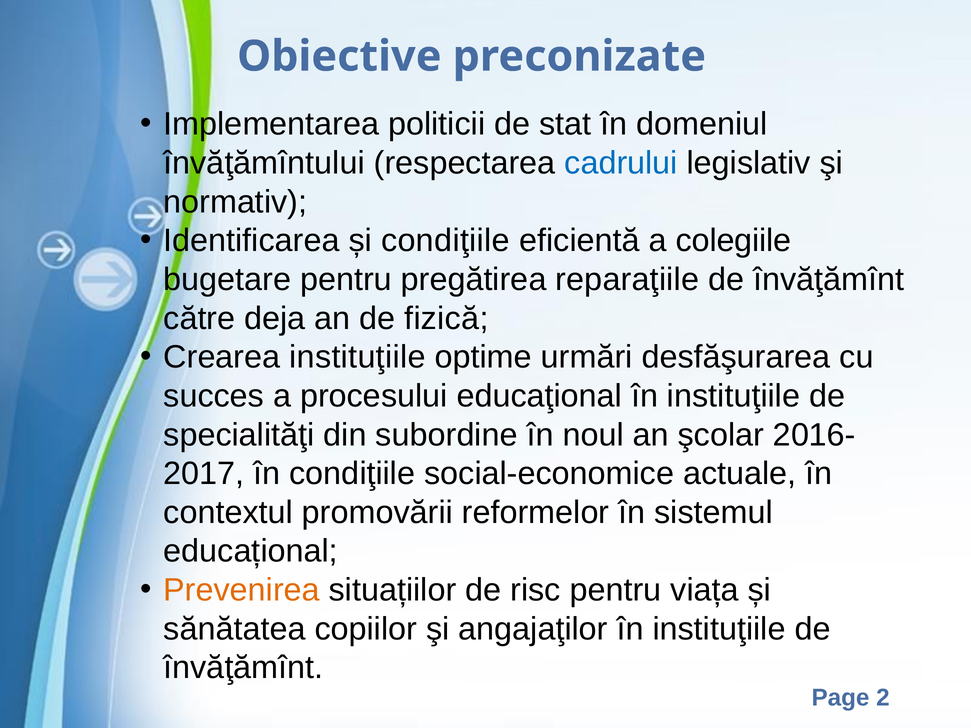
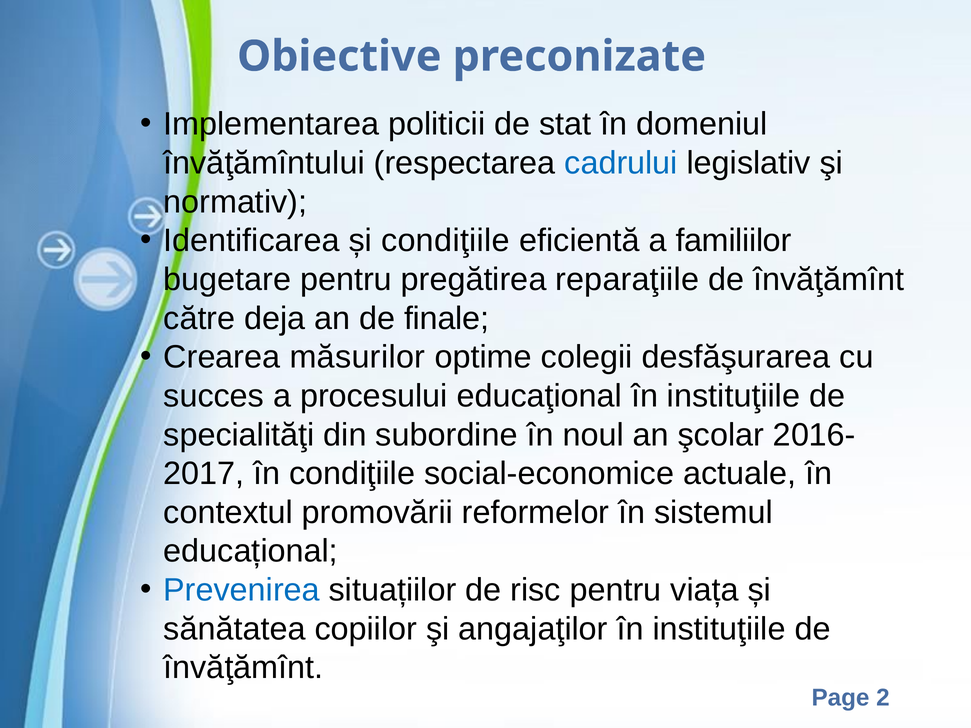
colegiile: colegiile -> familiilor (733, 241)
fizică: fizică -> finale (447, 318)
Crearea instituţiile: instituţiile -> măsurilor (357, 357)
urmări: urmări -> colegii (587, 357)
Prevenirea colour: orange -> blue (242, 590)
